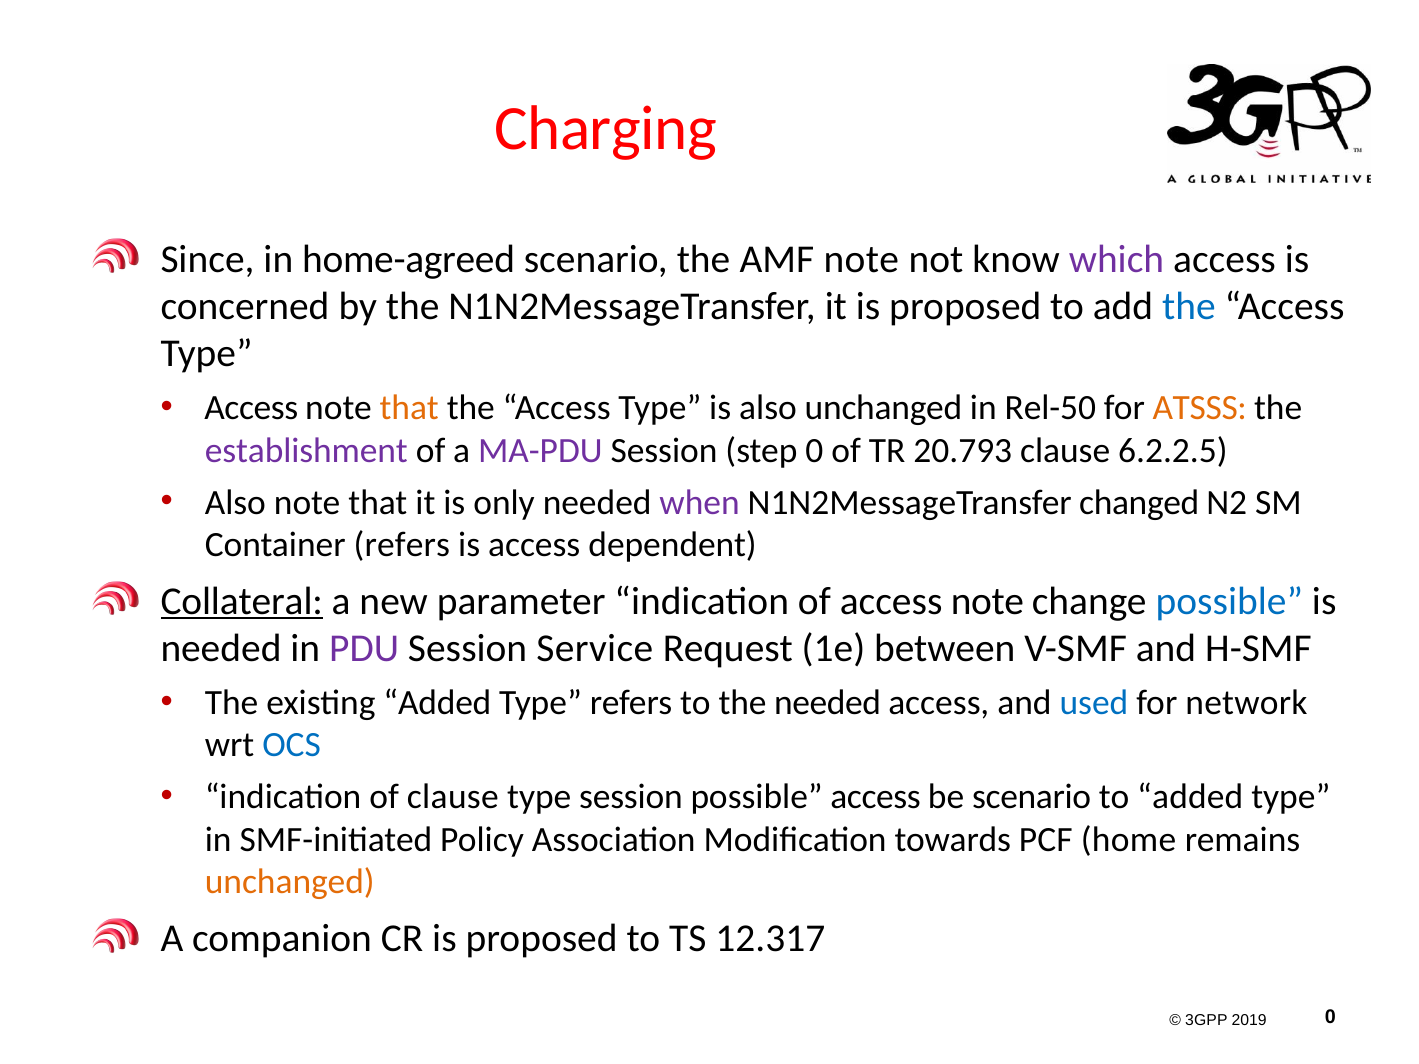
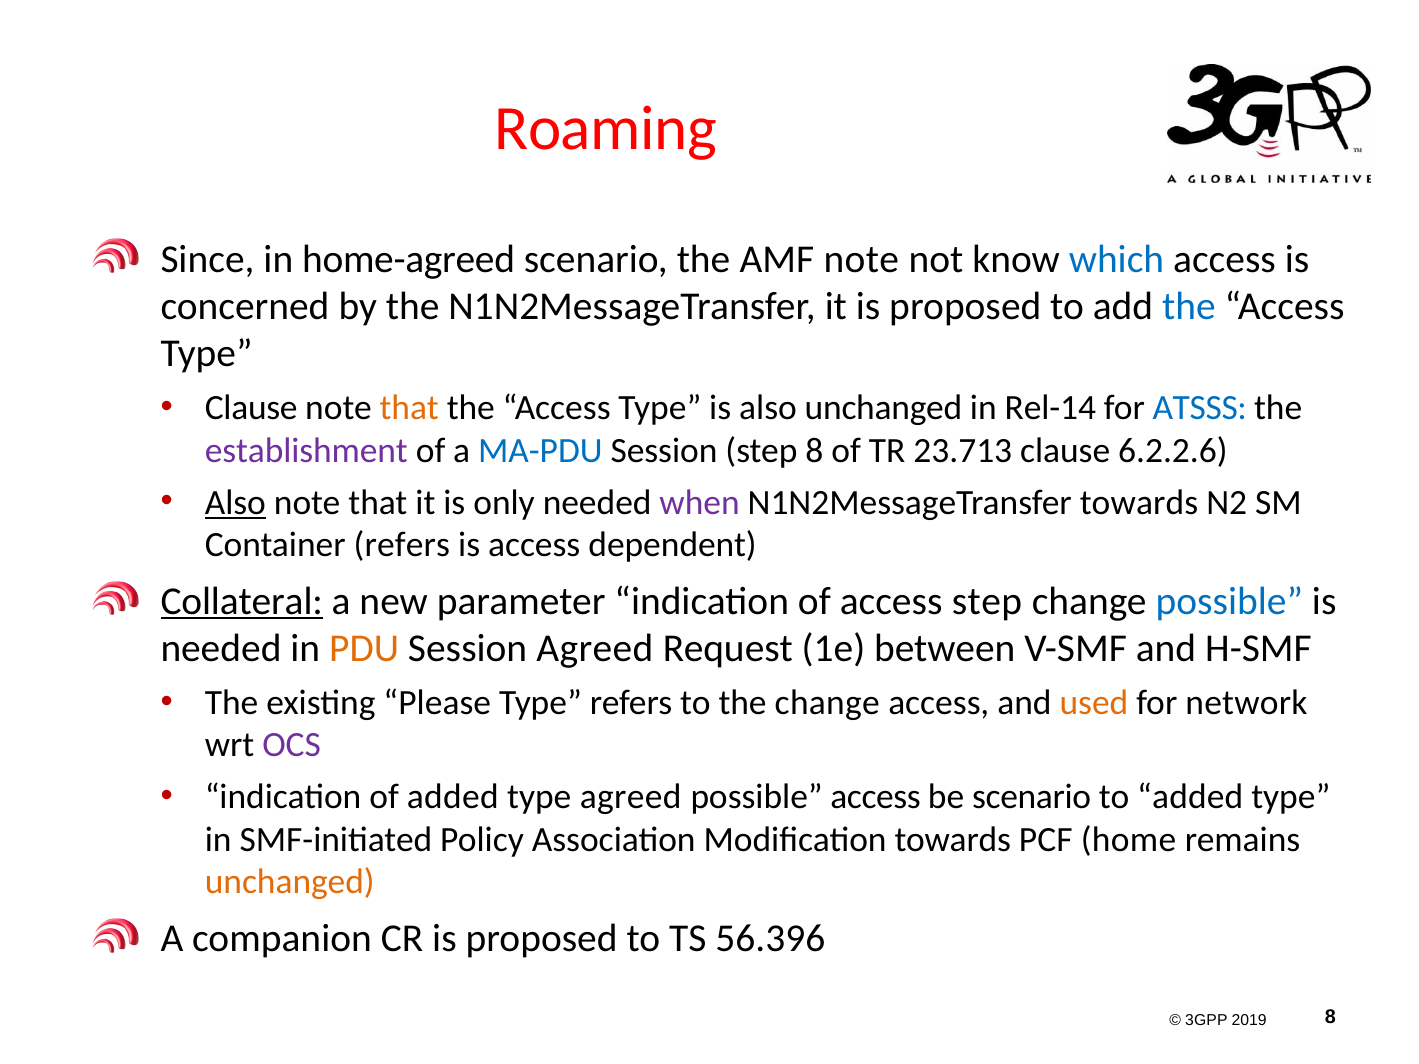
Charging: Charging -> Roaming (606, 129)
which colour: purple -> blue (1117, 259)
Access: Access -> Clause (251, 408)
Rel-50: Rel-50 -> Rel-14 (1050, 408)
ATSSS colour: orange -> blue (1200, 408)
MA-PDU colour: purple -> blue (540, 450)
step 0: 0 -> 8 (814, 450)
20.793: 20.793 -> 23.713 (963, 450)
6.2.2.5: 6.2.2.5 -> 6.2.2.6 (1173, 450)
Also underline: none -> present (235, 502)
N1N2MessageTransfer changed: changed -> towards (1139, 502)
of access note: note -> step (987, 601)
PDU colour: purple -> orange (364, 649)
Session Service: Service -> Agreed (595, 649)
existing Added: Added -> Please (437, 703)
the needed: needed -> change (827, 703)
used colour: blue -> orange (1094, 703)
OCS colour: blue -> purple (292, 745)
of clause: clause -> added (453, 797)
type session: session -> agreed (631, 797)
12.317: 12.317 -> 56.396 (770, 939)
0: 0 -> 8 (1330, 1017)
